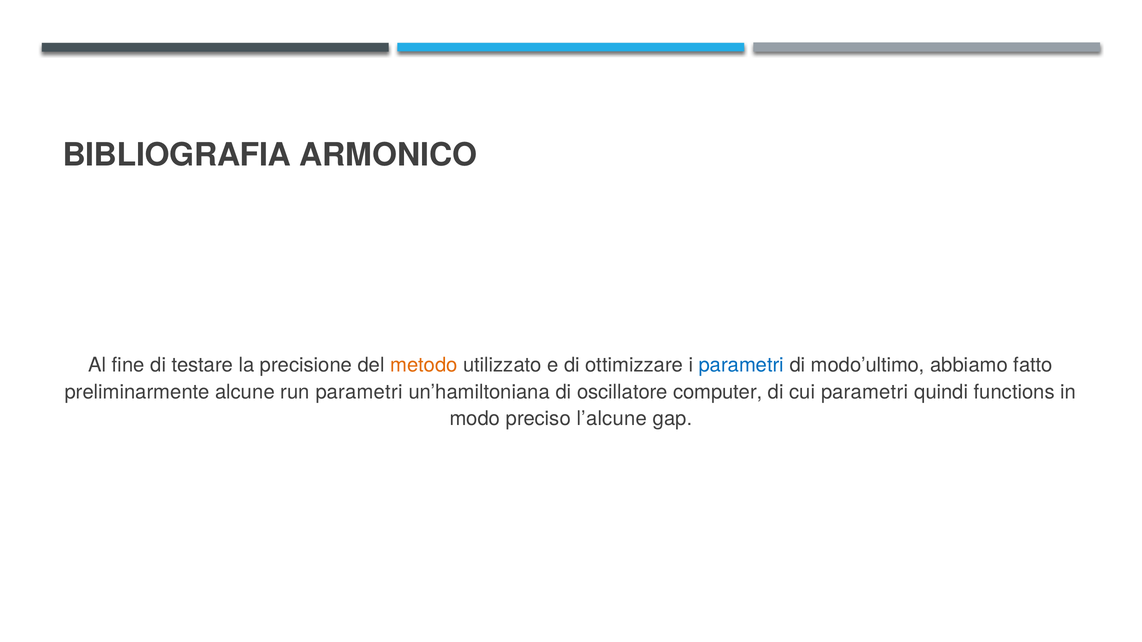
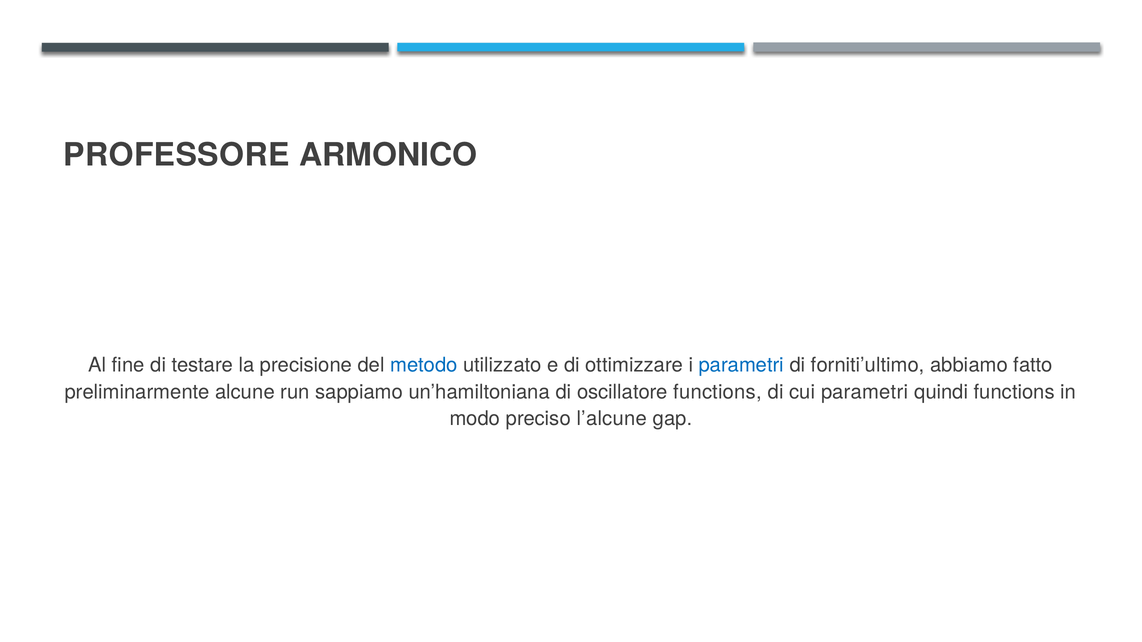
BIBLIOGRAFIA: BIBLIOGRAFIA -> PROFESSORE (176, 155)
metodo colour: orange -> blue (424, 365)
modo’ultimo: modo’ultimo -> forniti’ultimo (868, 365)
run parametri: parametri -> sappiamo (359, 392)
oscillatore computer: computer -> functions (718, 392)
